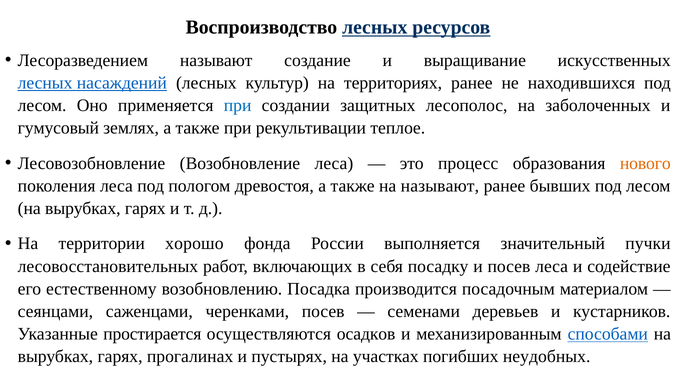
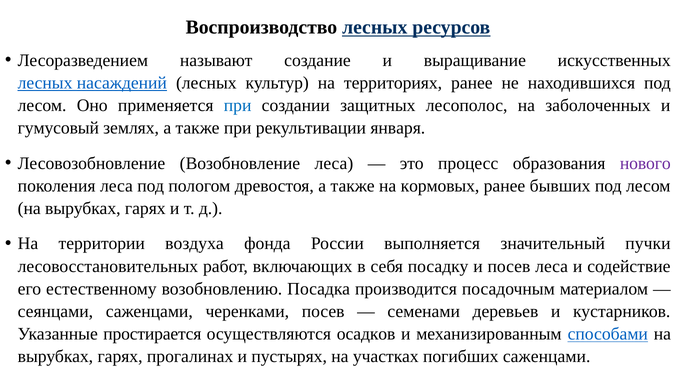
теплое: теплое -> января (398, 128)
нового colour: orange -> purple (645, 163)
на называют: называют -> кормовых (440, 186)
хорошо: хорошо -> воздуха (195, 244)
погибших неудобных: неудобных -> саженцами (547, 357)
